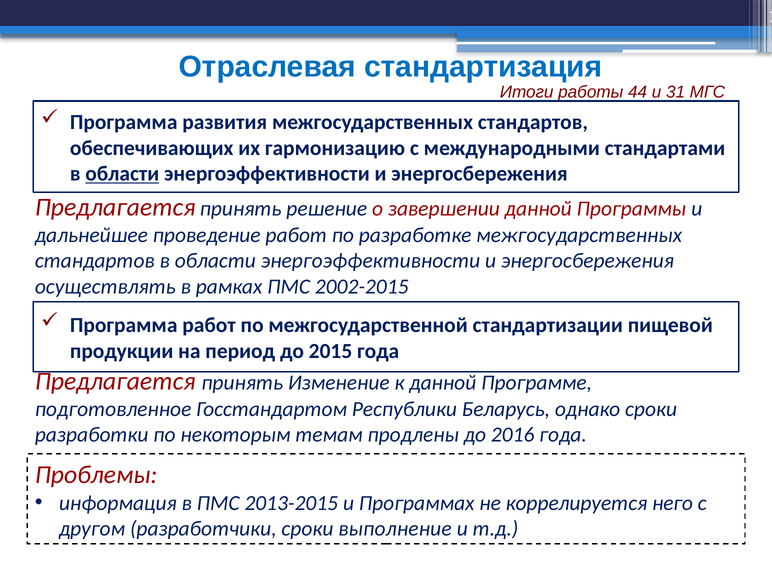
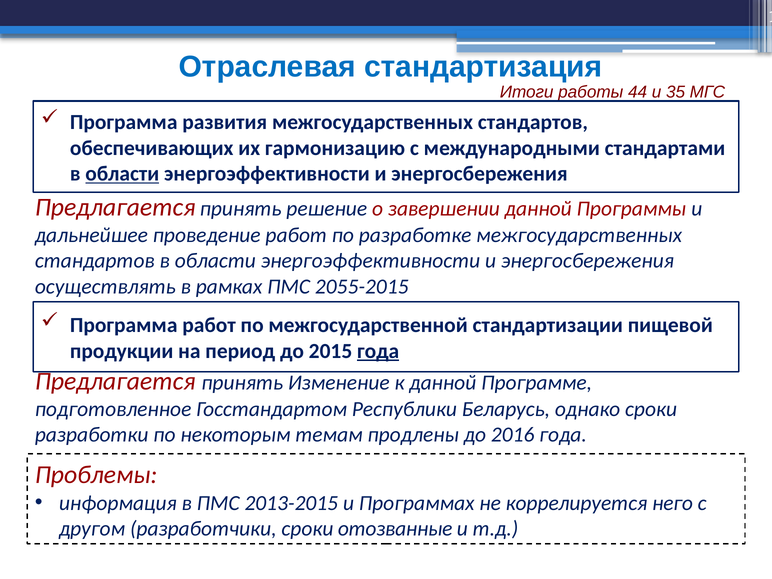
31: 31 -> 35 (676, 92)
2002-2015: 2002-2015 -> 2055-2015 (362, 287)
года underline: none -> present (378, 351)
выполнение: выполнение -> отозванные (395, 529)
